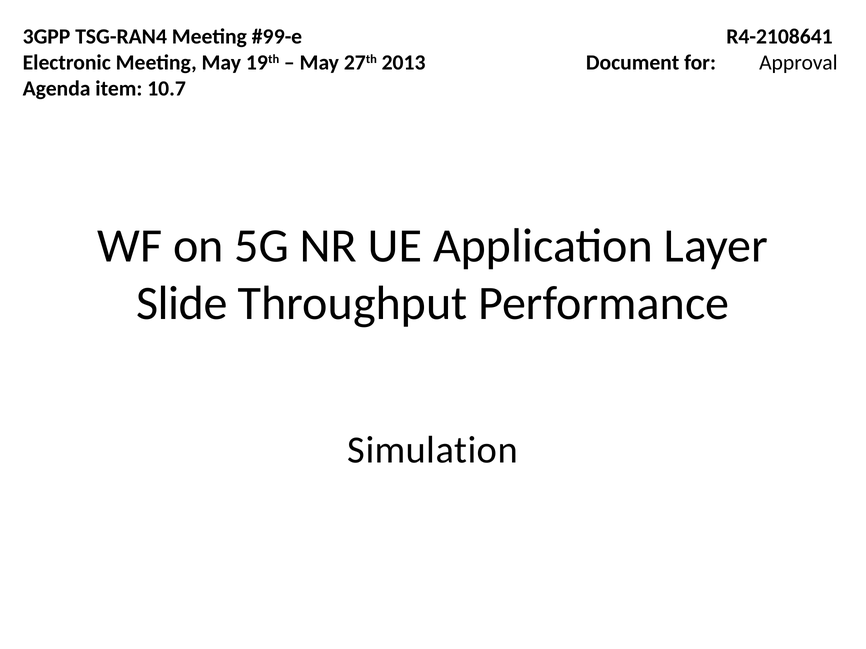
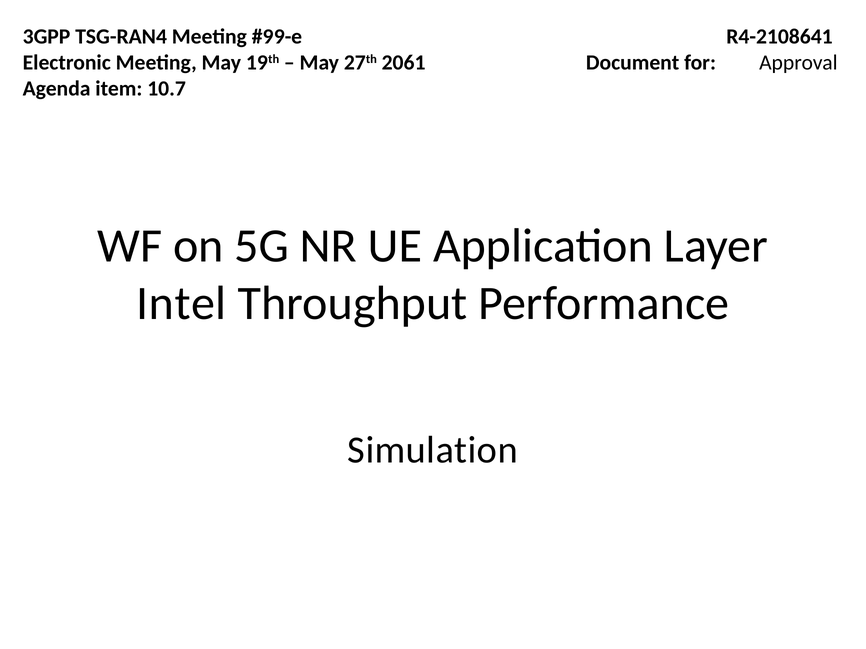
2013: 2013 -> 2061 (404, 63)
Slide: Slide -> Intel (181, 304)
